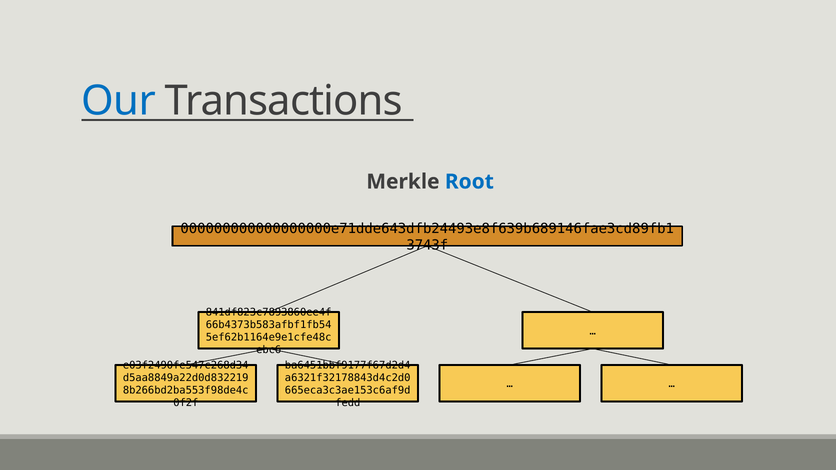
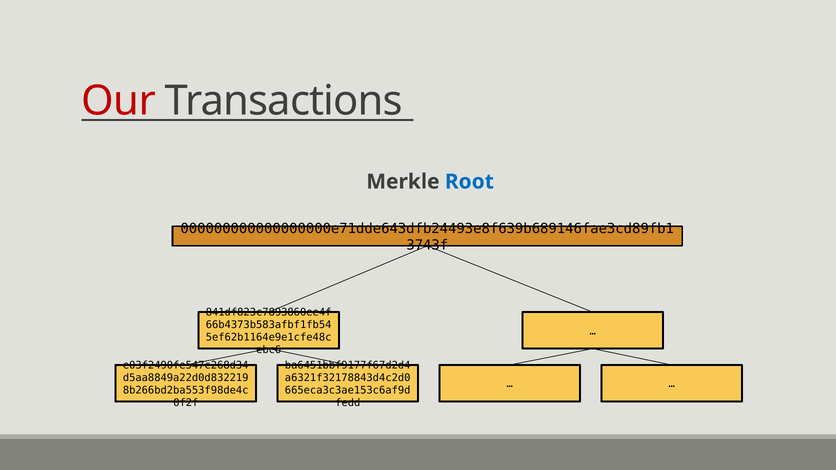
Our colour: blue -> red (119, 101)
